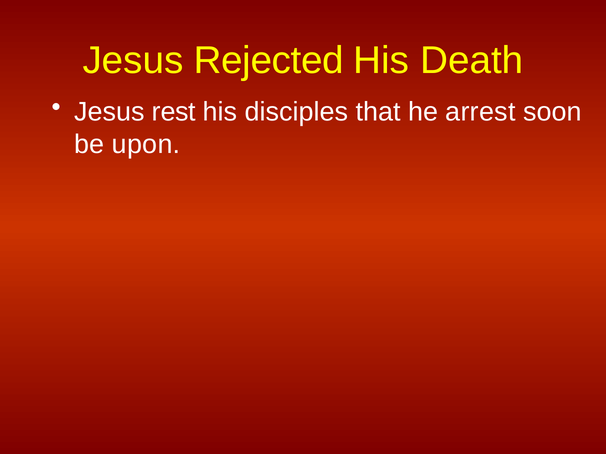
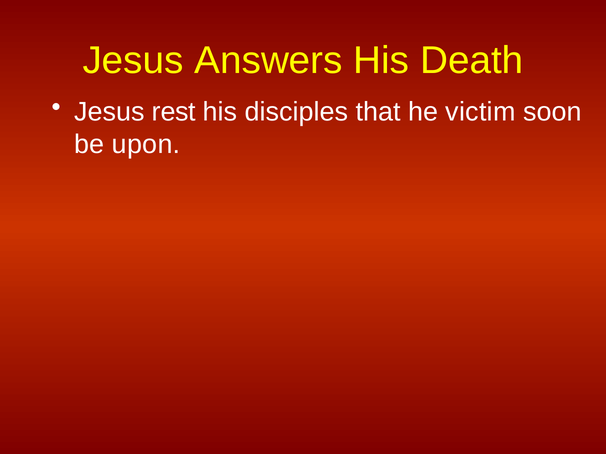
Rejected: Rejected -> Answers (269, 61)
arrest: arrest -> victim (481, 112)
